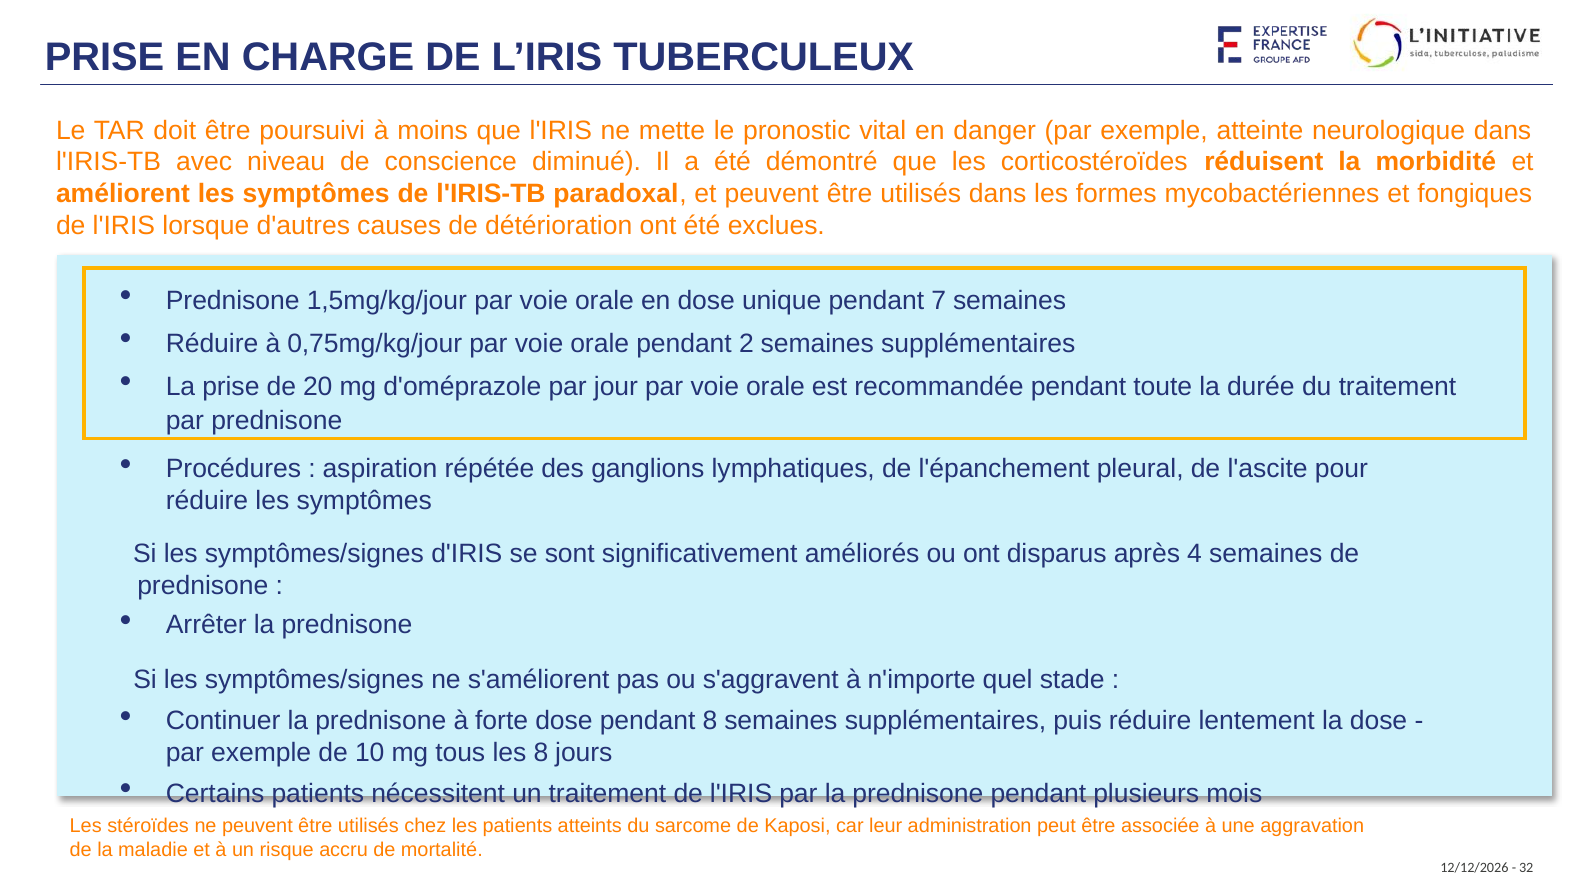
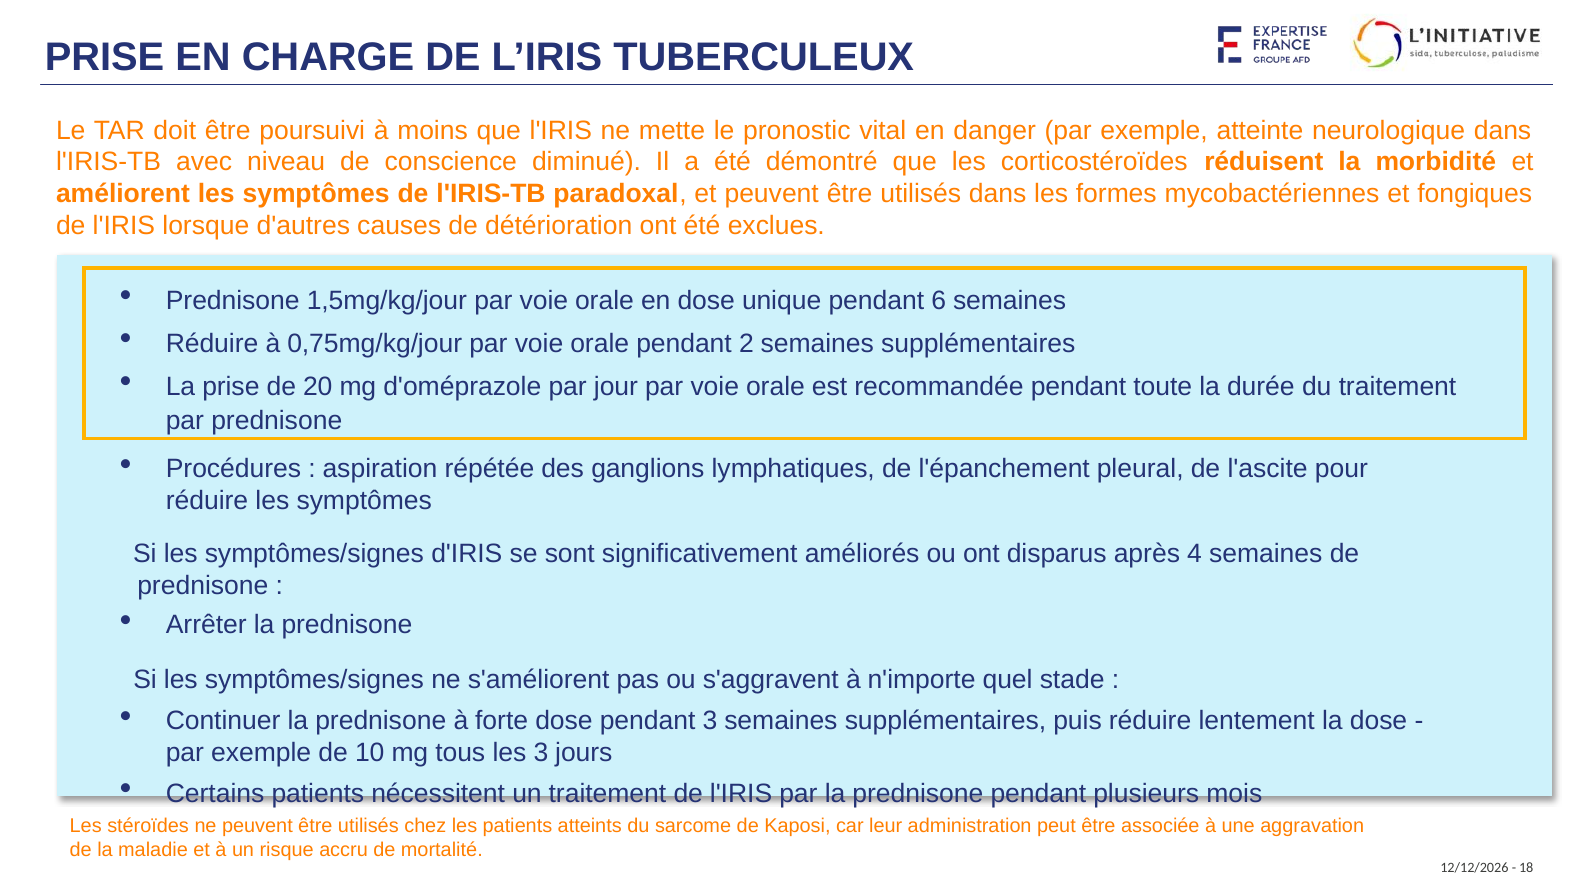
7: 7 -> 6 (939, 301)
pendant 8: 8 -> 3 (710, 721)
les 8: 8 -> 3 (541, 753)
32: 32 -> 18 (1526, 868)
